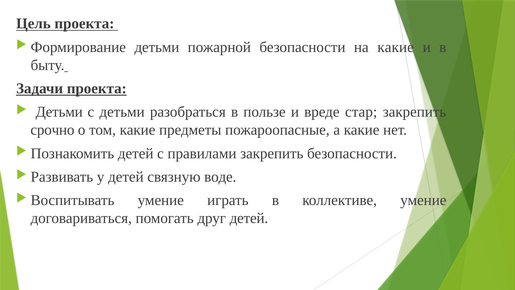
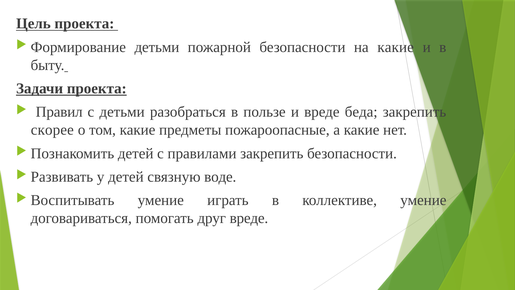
Детьми: Детьми -> Правил (59, 112)
стар: стар -> беда (361, 112)
срочно: срочно -> скорее (52, 130)
друг детей: детей -> вреде (249, 218)
